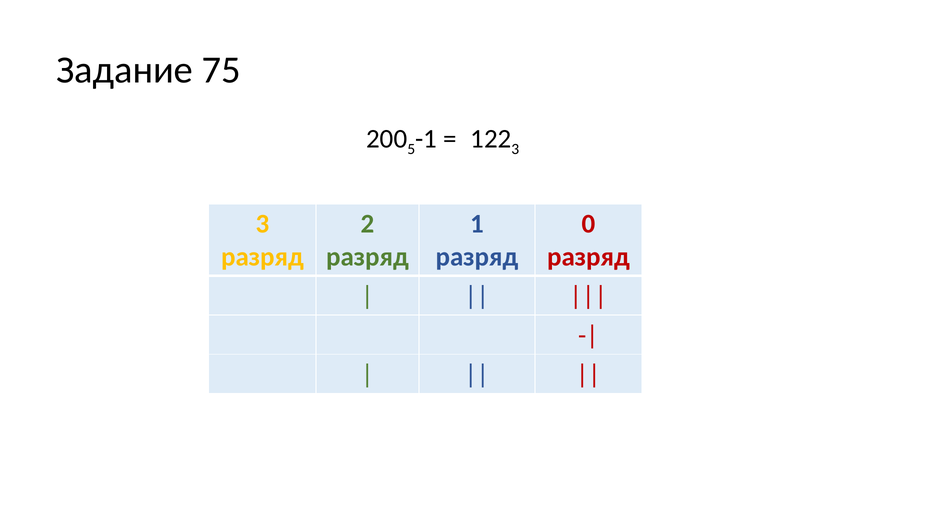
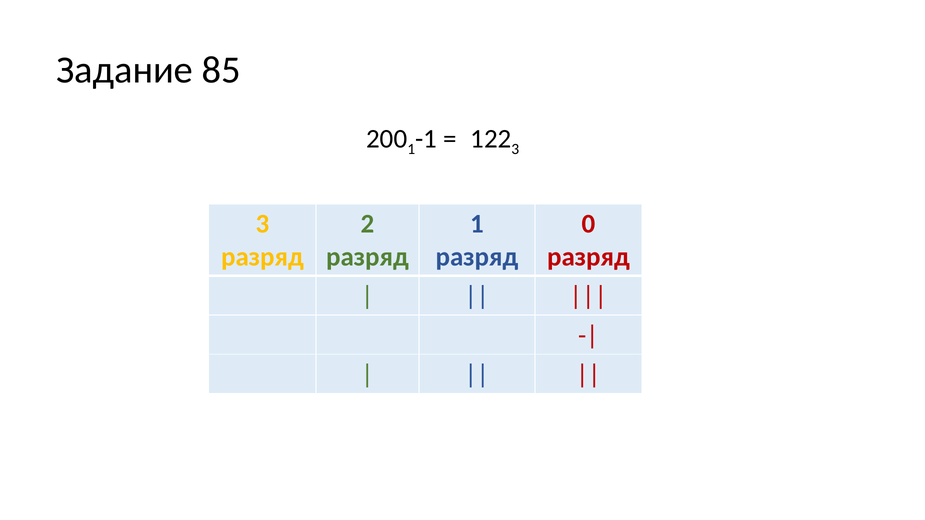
75: 75 -> 85 (221, 70)
5: 5 -> 1 (411, 149)
